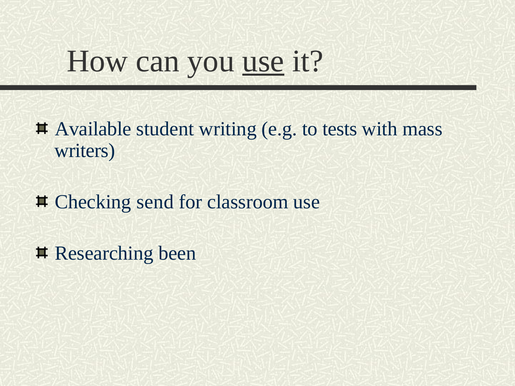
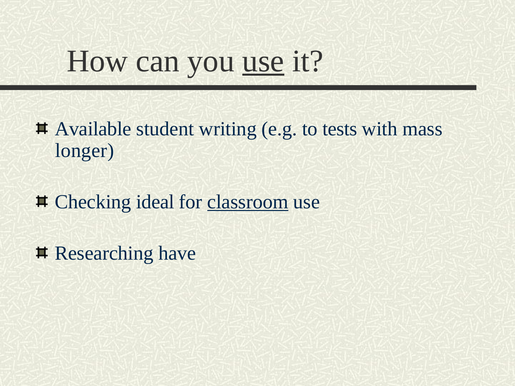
writers: writers -> longer (85, 151)
send: send -> ideal (155, 202)
classroom underline: none -> present (248, 202)
been: been -> have (177, 253)
